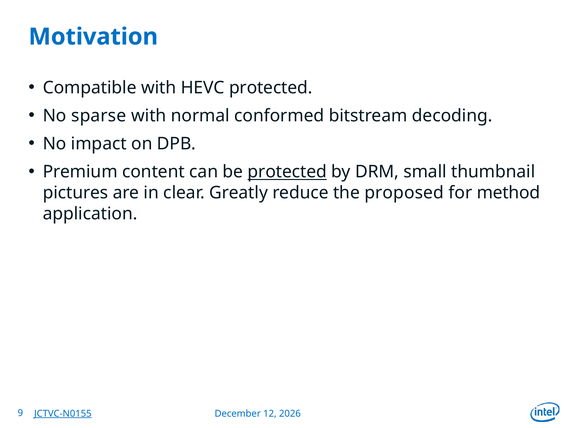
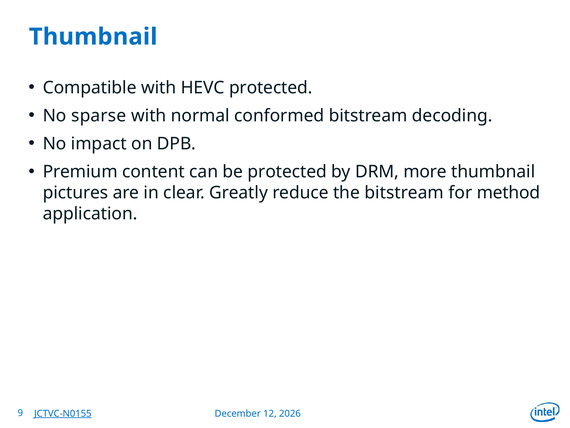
Motivation: Motivation -> Thumbnail (93, 37)
protected underline: present -> none (287, 172)
small: small -> more (425, 172)
the proposed: proposed -> bitstream (404, 193)
